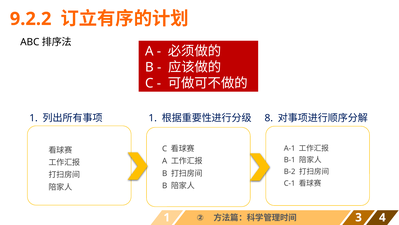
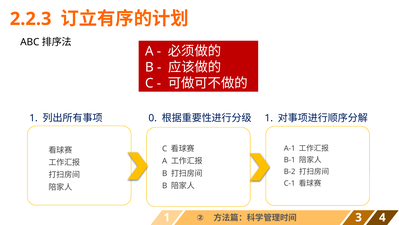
9.2.2: 9.2.2 -> 2.2.3 (31, 19)
1: 1 -> 0 (153, 118)
8: 8 -> 1 (269, 118)
